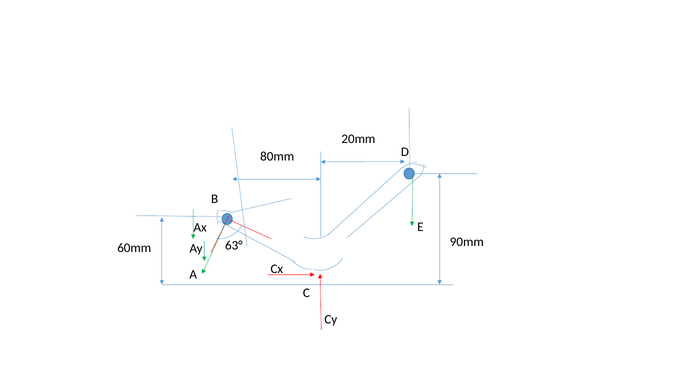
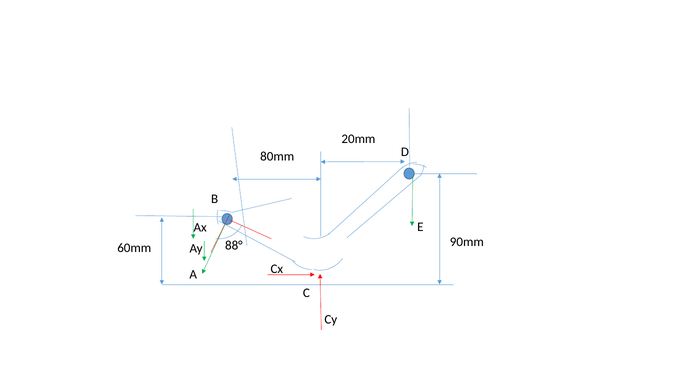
63°: 63° -> 88° (234, 245)
